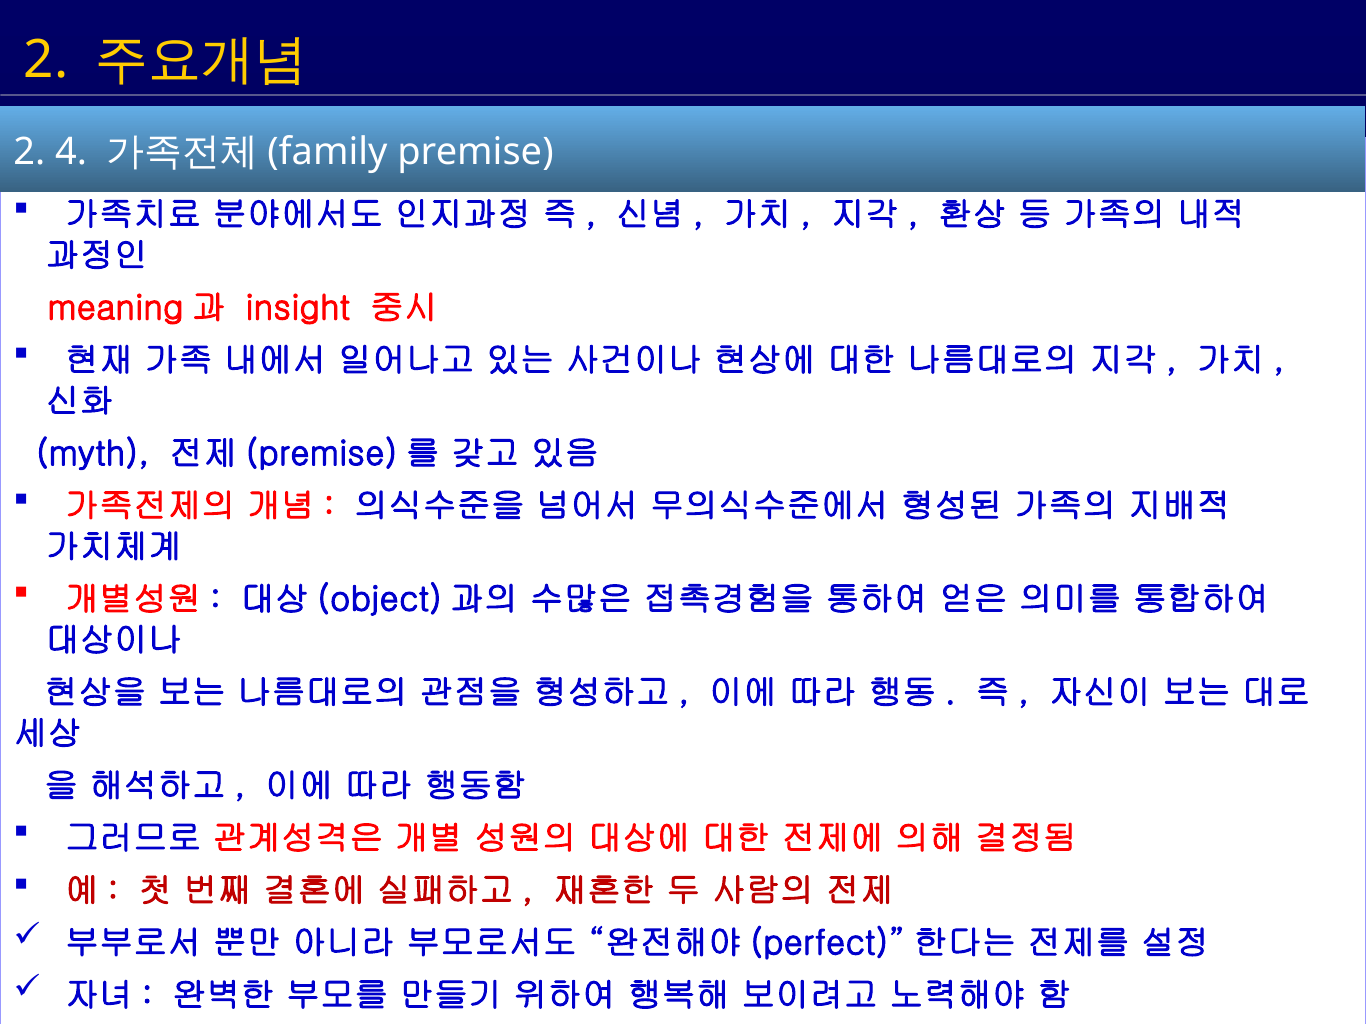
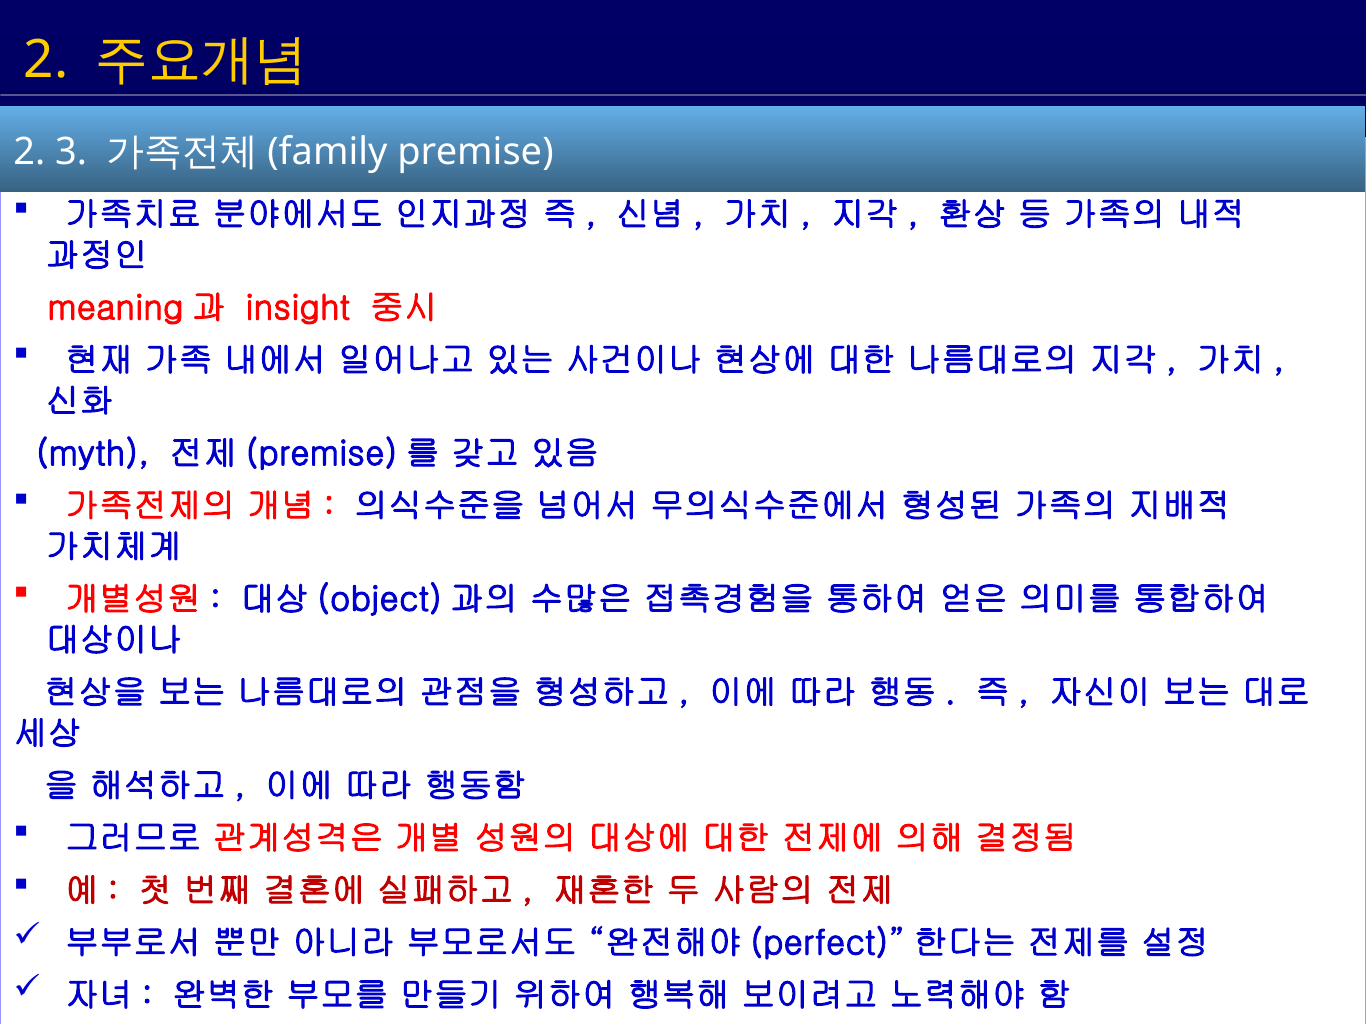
4: 4 -> 3 (71, 152)
